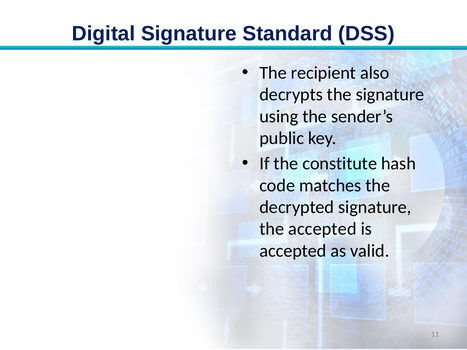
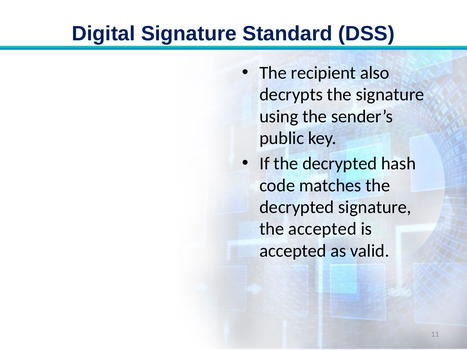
If the constitute: constitute -> decrypted (340, 164)
